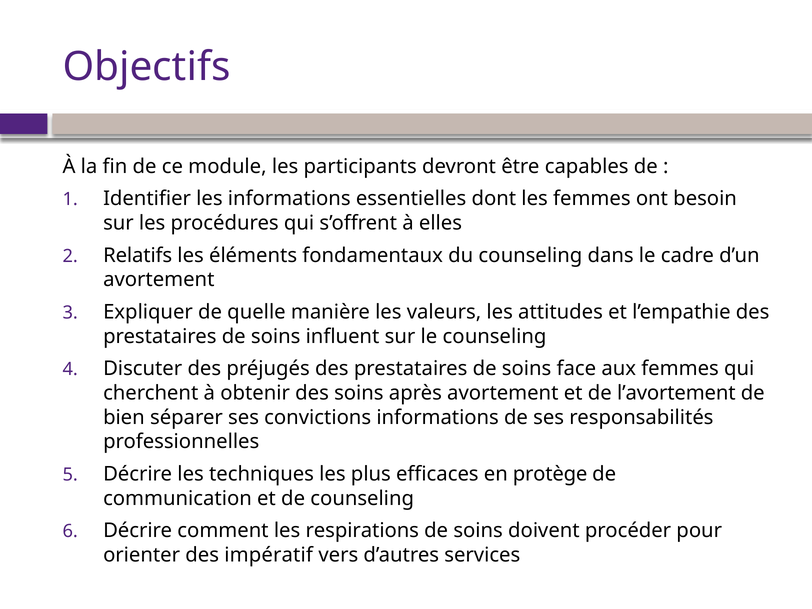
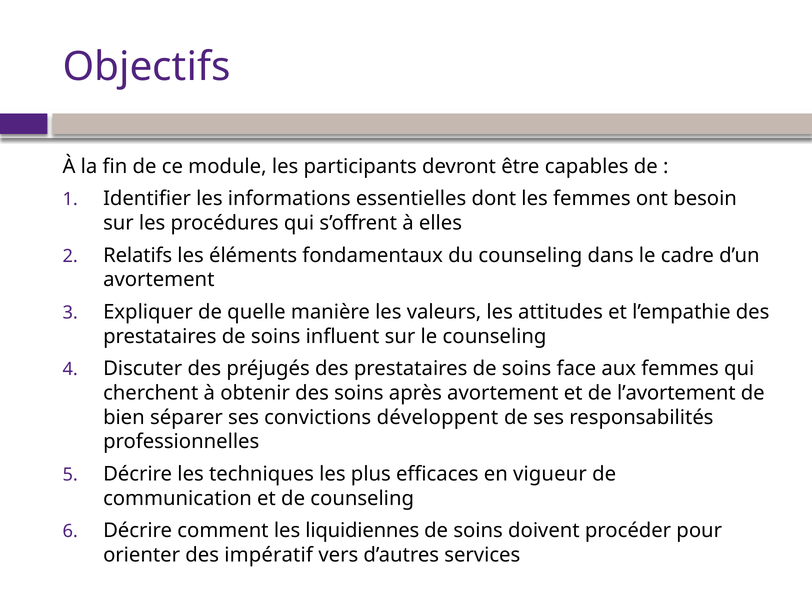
convictions informations: informations -> développent (437, 417)
protège: protège -> vigueur (550, 474)
respirations: respirations -> liquidiennes (362, 531)
